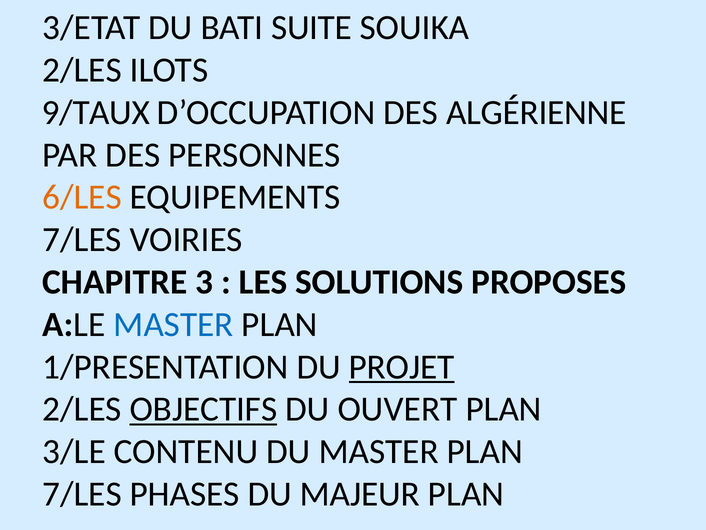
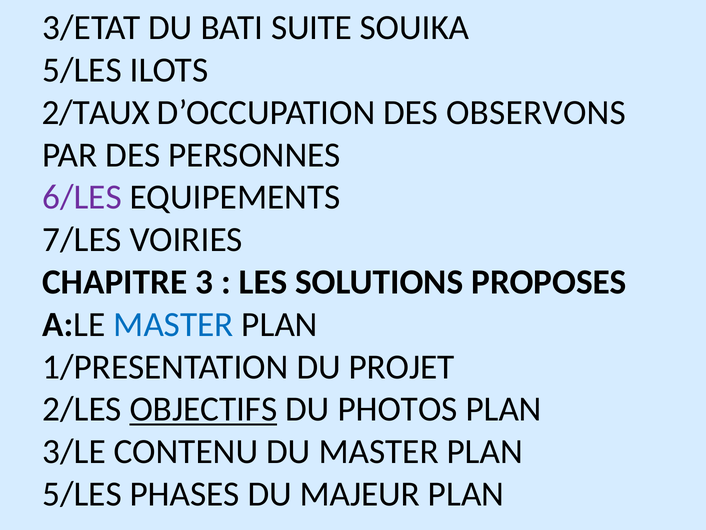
2/LES: 2/LES -> 5/LES (82, 70)
9/TAUX: 9/TAUX -> 2/TAUX (96, 112)
ALGÉRIENNE: ALGÉRIENNE -> OBSERVONS (536, 112)
6/LES colour: orange -> purple (82, 197)
PROJET underline: present -> none (402, 367)
OUVERT: OUVERT -> PHOTOS (398, 409)
7/LES: 7/LES -> 5/LES (82, 494)
